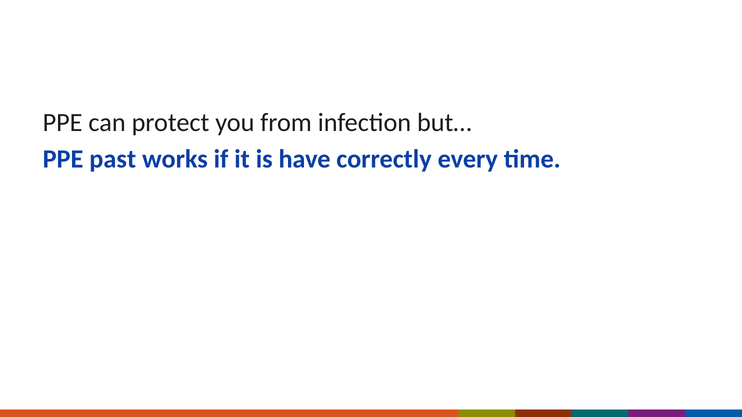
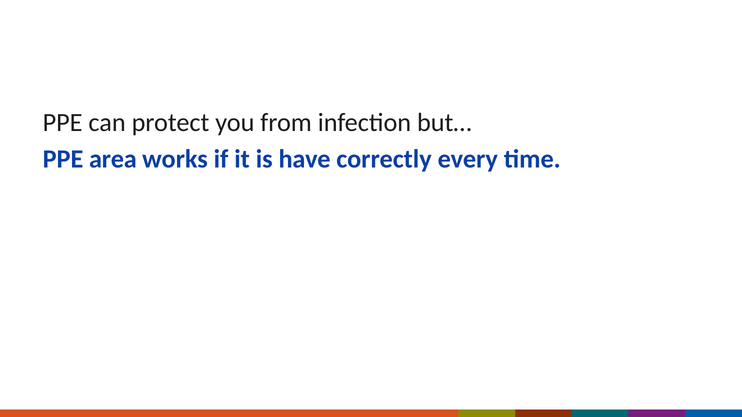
past: past -> area (113, 159)
